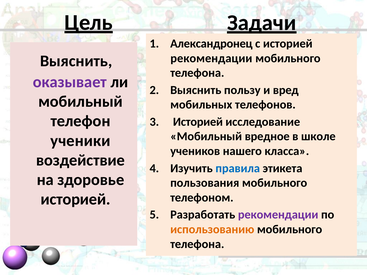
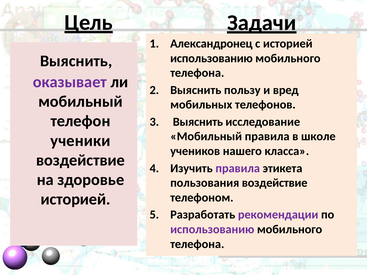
рекомендации: рекомендации -> использованию (211, 58)
Историей: Историей -> Выяснить (198, 122)
Мобильный вредное: вредное -> правила (267, 137)
правила colour: blue -> purple (238, 168)
пользования мобильного: мобильного -> воздействие (275, 183)
использованию colour: orange -> purple (212, 230)
